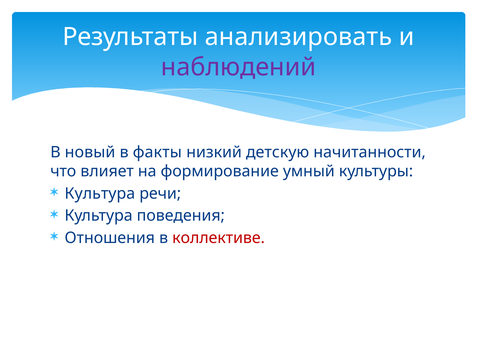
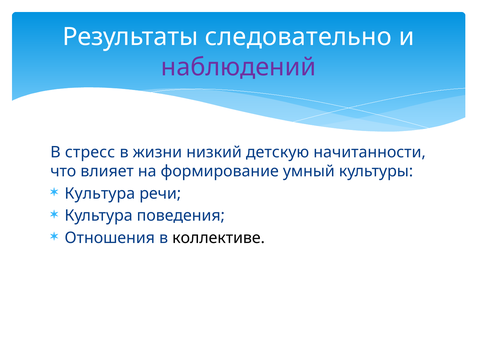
анализировать: анализировать -> следовательно (298, 37)
новый: новый -> стресс (90, 153)
факты: факты -> жизни (157, 153)
коллективе colour: red -> black (219, 238)
